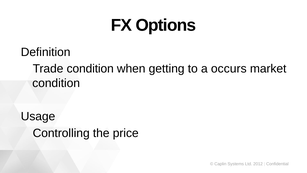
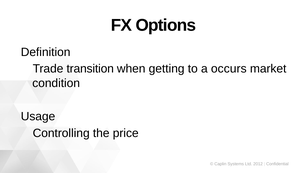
Trade condition: condition -> transition (90, 69)
